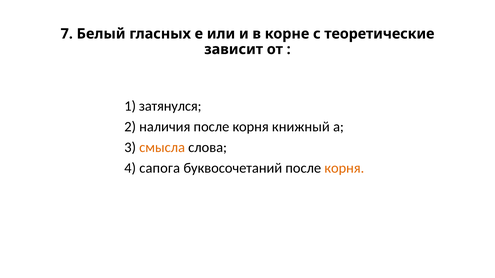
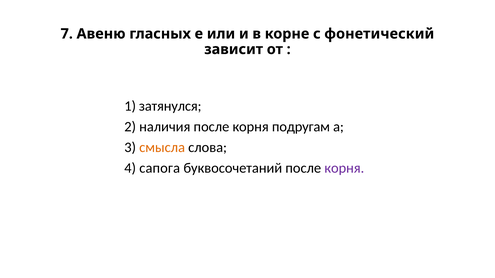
Белый: Белый -> Авеню (101, 34)
теоретические: теоретические -> фонетический (379, 34)
книжный: книжный -> подругам (301, 127)
корня colour: orange -> purple (344, 168)
